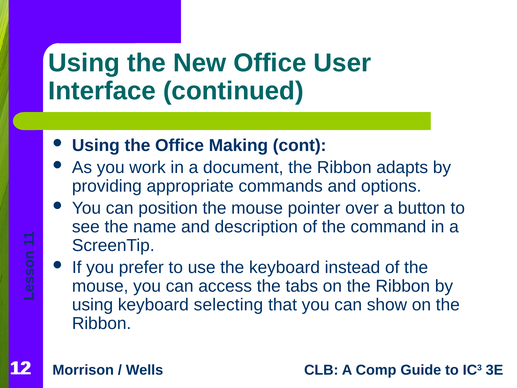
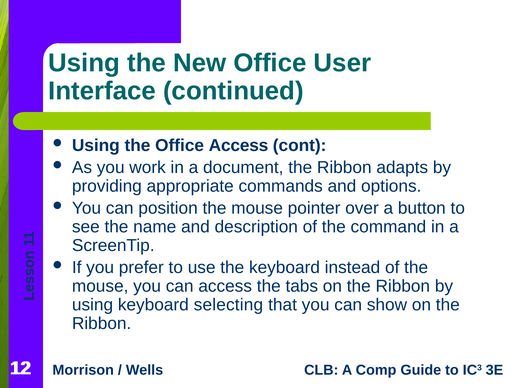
Office Making: Making -> Access (238, 145)
